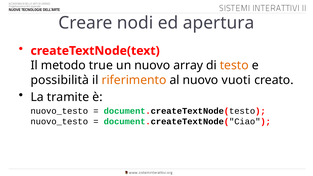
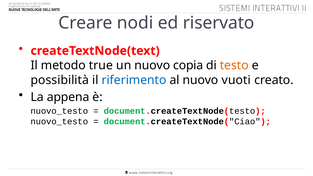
apertura: apertura -> riservato (219, 23)
array: array -> copia (188, 65)
riferimento colour: orange -> blue (134, 80)
tramite: tramite -> appena (68, 97)
